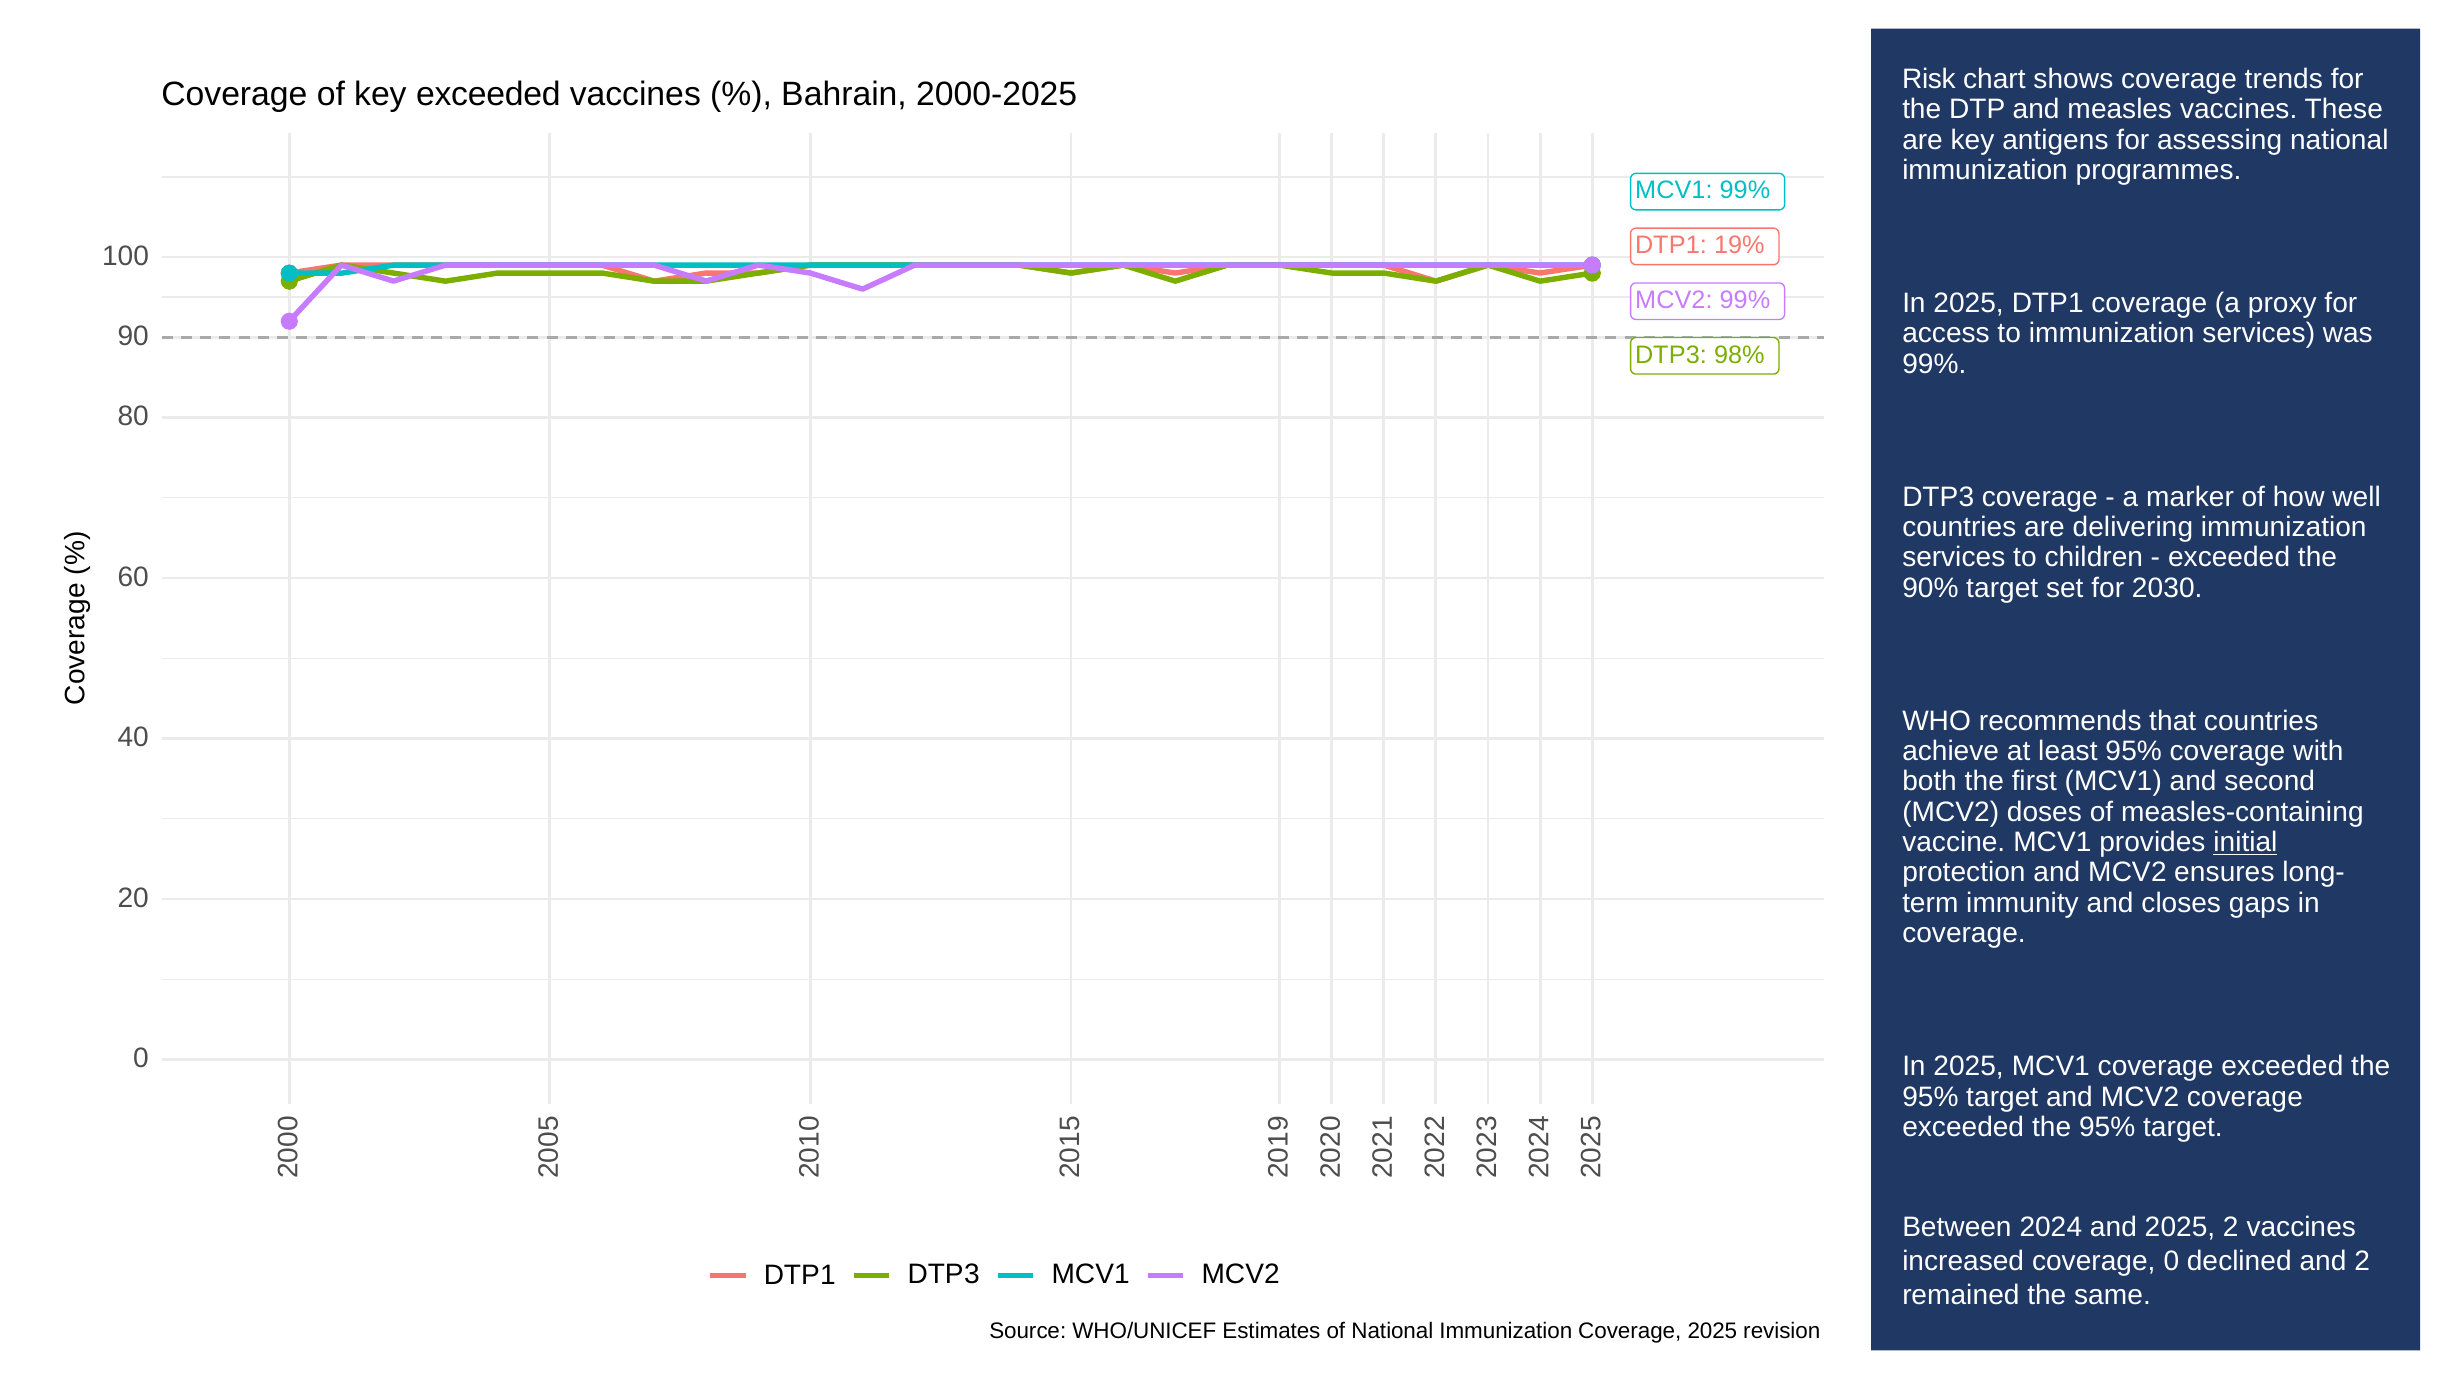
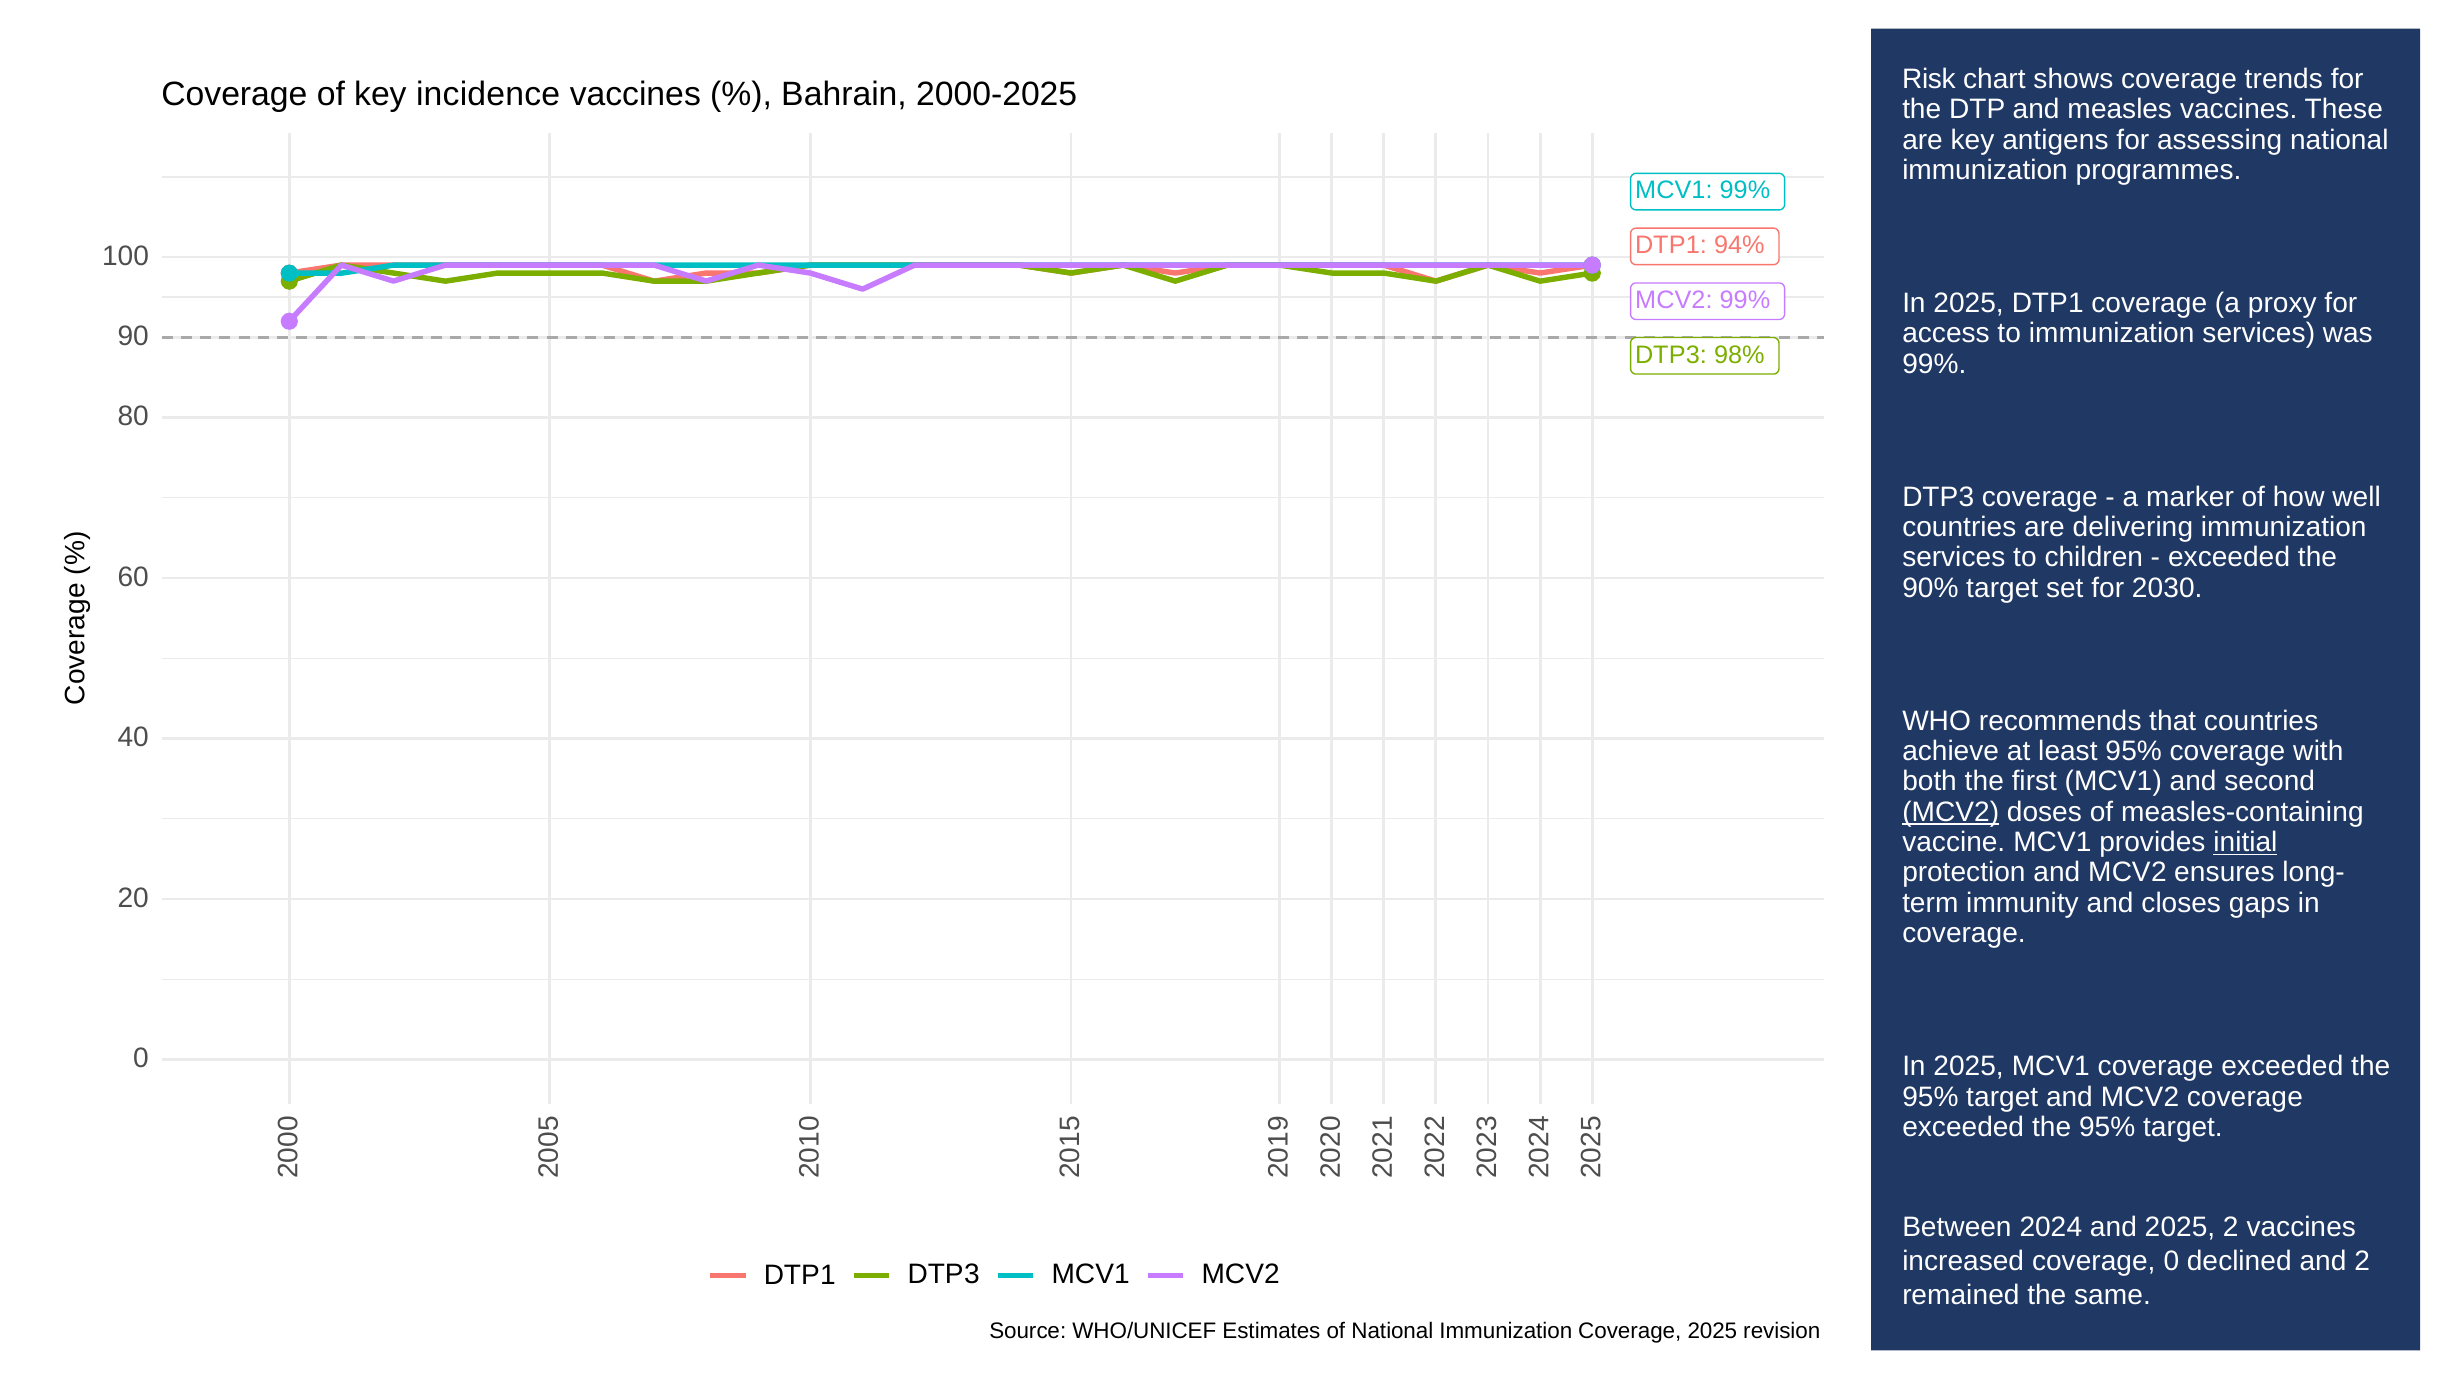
key exceeded: exceeded -> incidence (488, 95)
19%: 19% -> 94% (1739, 245)
MCV2 underline: none -> present (1951, 812)
